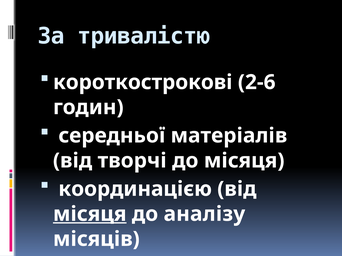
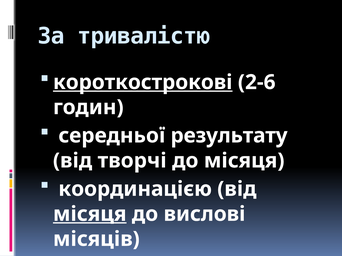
короткострокові underline: none -> present (143, 82)
матеріалів: матеріалів -> результату (229, 136)
аналізу: аналізу -> вислові (205, 214)
